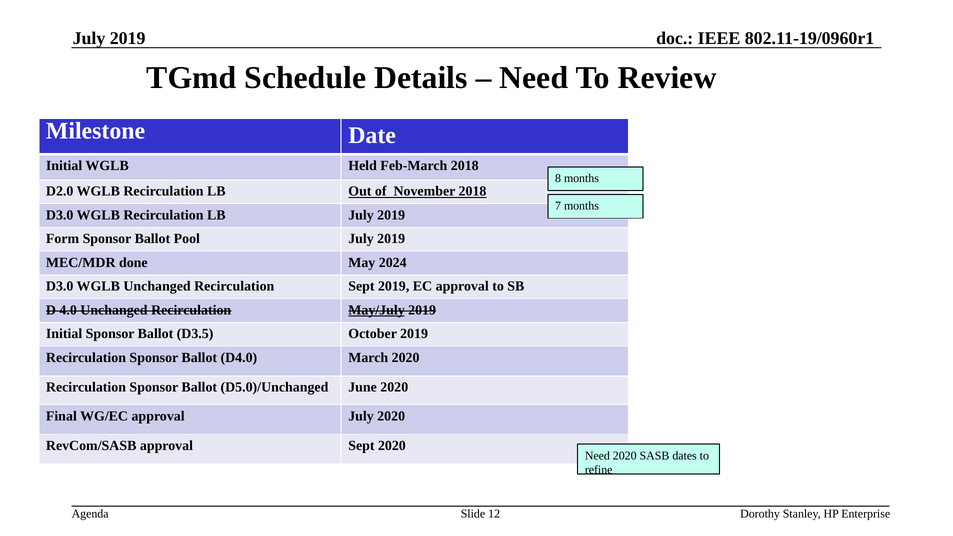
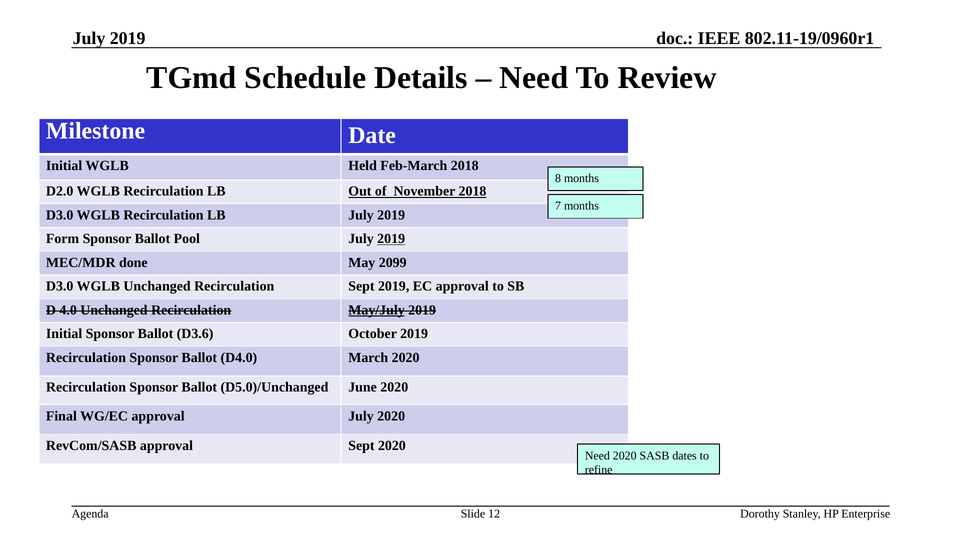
2019 underline: none -> present (391, 239)
2024: 2024 -> 2099 (393, 263)
D3.5: D3.5 -> D3.6 (195, 334)
